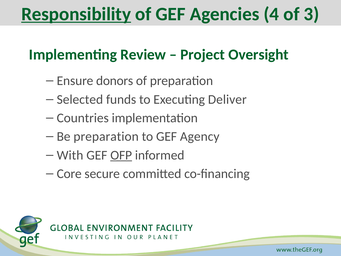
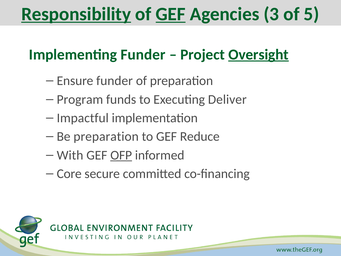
GEF underline: none -> present (171, 14)
4: 4 -> 3 (271, 14)
3: 3 -> 5 (311, 14)
Implementing Review: Review -> Funder (143, 54)
Oversight underline: none -> present (259, 54)
Ensure donors: donors -> funder (115, 81)
Selected: Selected -> Program (80, 99)
Countries: Countries -> Impactful (83, 118)
Agency: Agency -> Reduce (200, 136)
